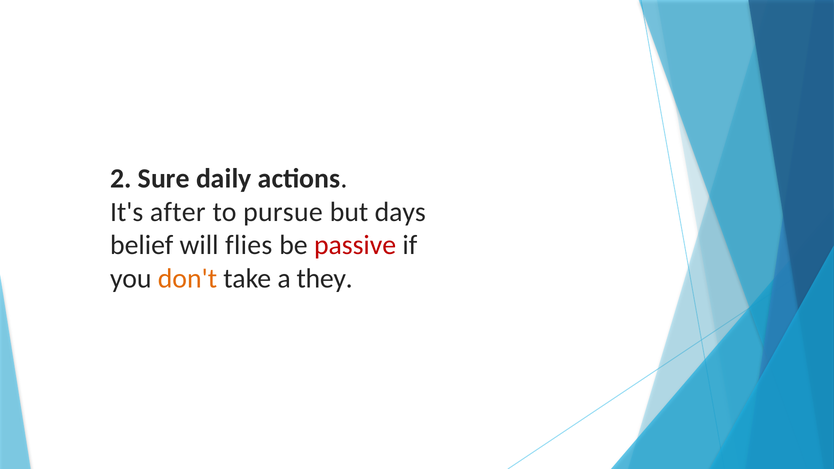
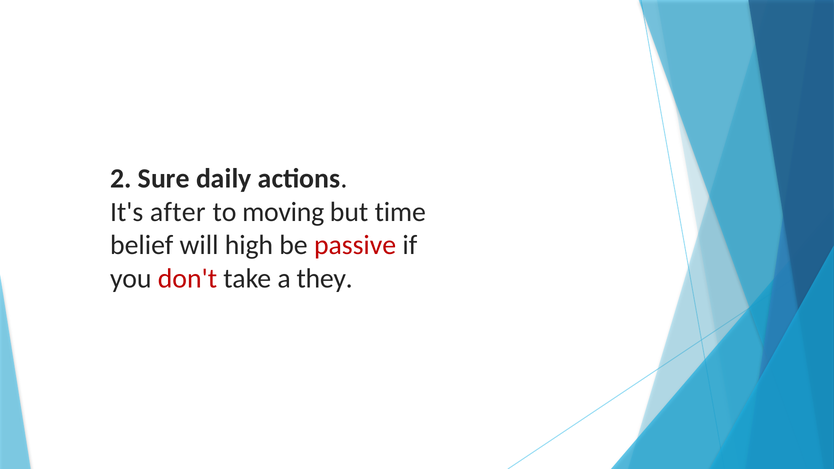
pursue: pursue -> moving (283, 212)
days: days -> time (400, 212)
flies: flies -> high (249, 245)
don't colour: orange -> red (187, 279)
